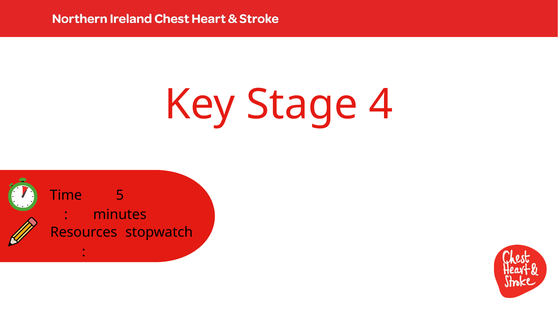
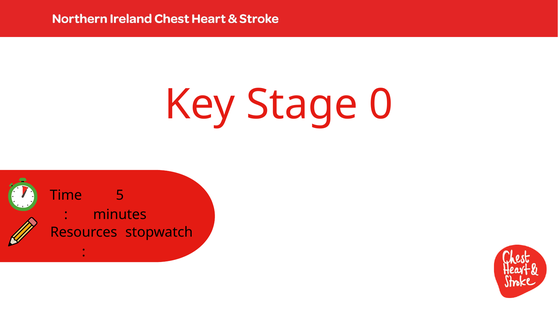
4: 4 -> 0 (381, 104)
